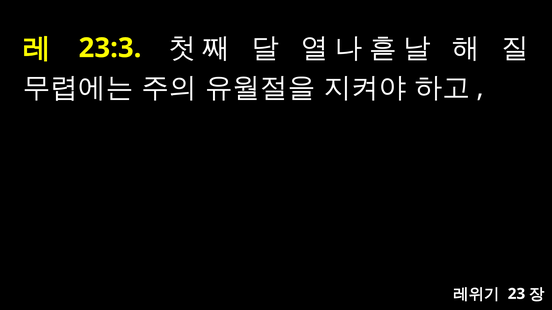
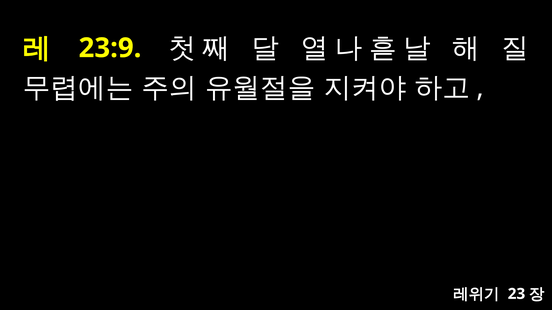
23:3: 23:3 -> 23:9 (110, 48)
